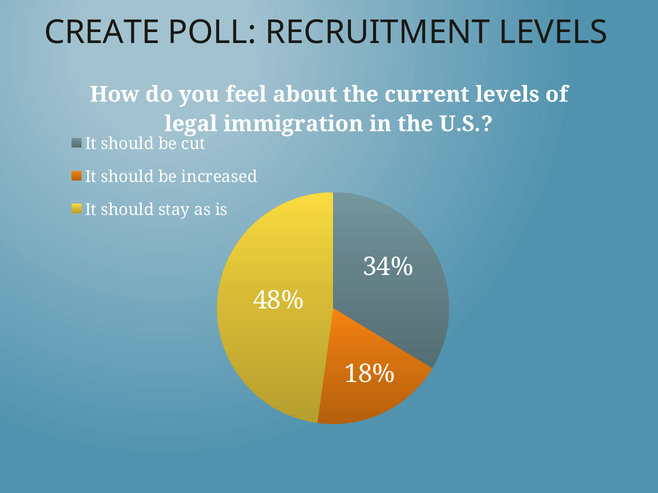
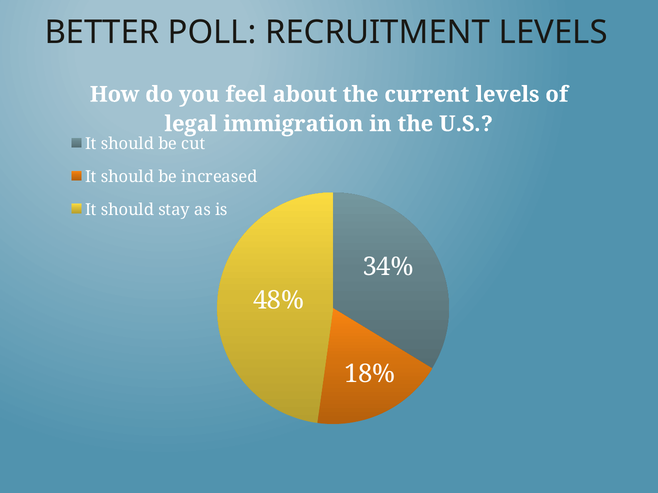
CREATE: CREATE -> BETTER (102, 32)
